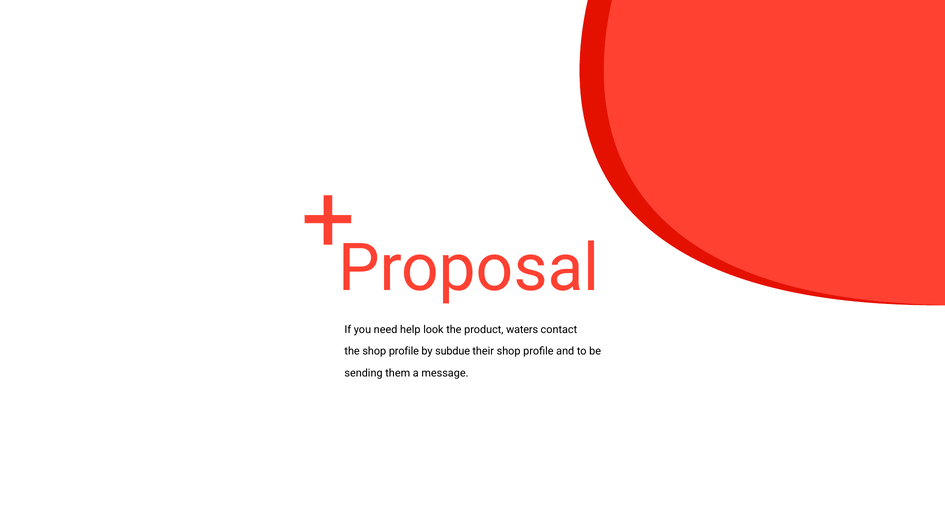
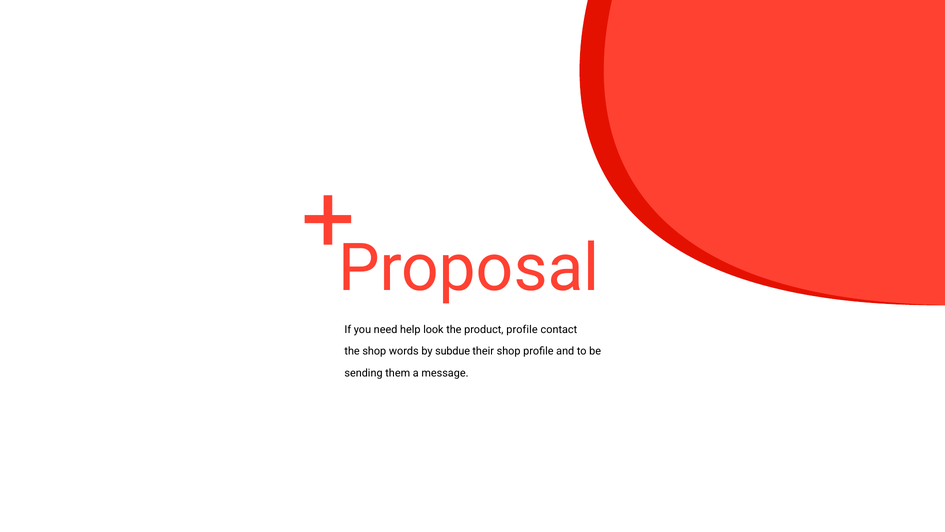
product waters: waters -> profile (522, 329)
the shop profile: profile -> words (404, 351)
